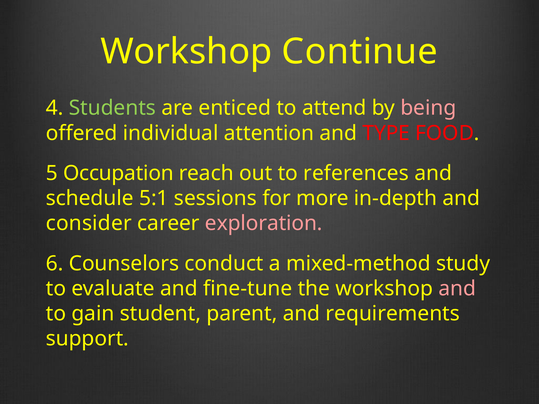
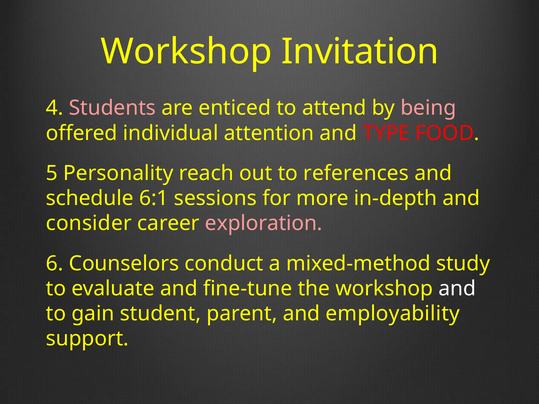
Continue: Continue -> Invitation (360, 52)
Students colour: light green -> pink (112, 108)
Occupation: Occupation -> Personality (118, 173)
5:1: 5:1 -> 6:1 (154, 198)
and colour: pink -> white (457, 289)
requirements: requirements -> employability (393, 314)
